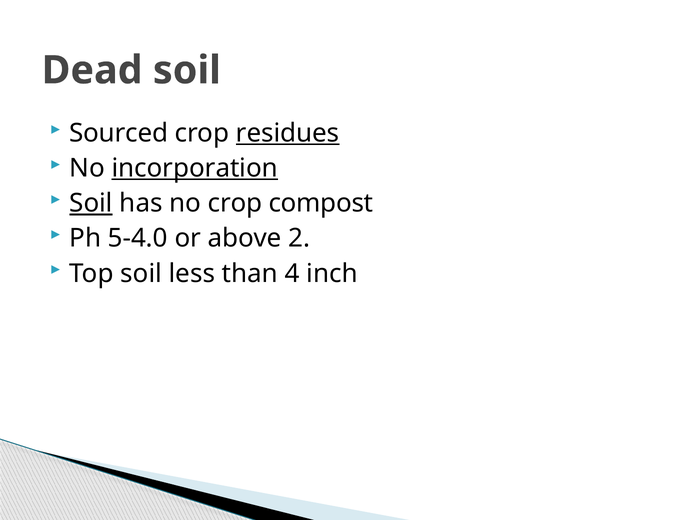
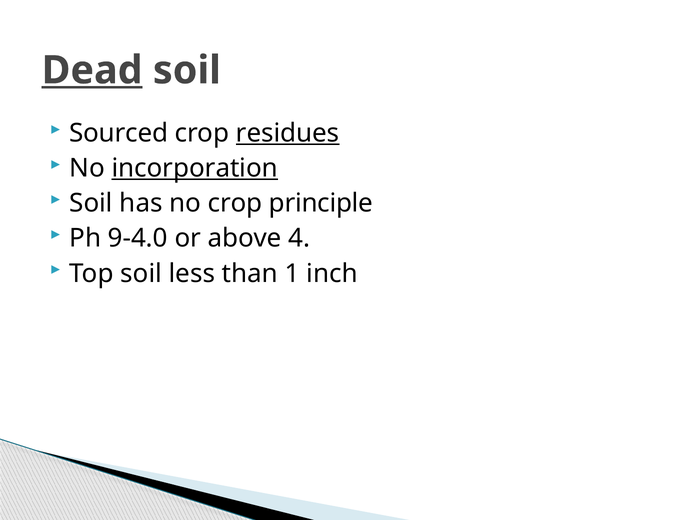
Dead underline: none -> present (92, 70)
Soil underline: present -> none (91, 204)
compost: compost -> principle (321, 204)
5-4.0: 5-4.0 -> 9-4.0 (138, 239)
2: 2 -> 4 (299, 239)
4: 4 -> 1 (292, 274)
